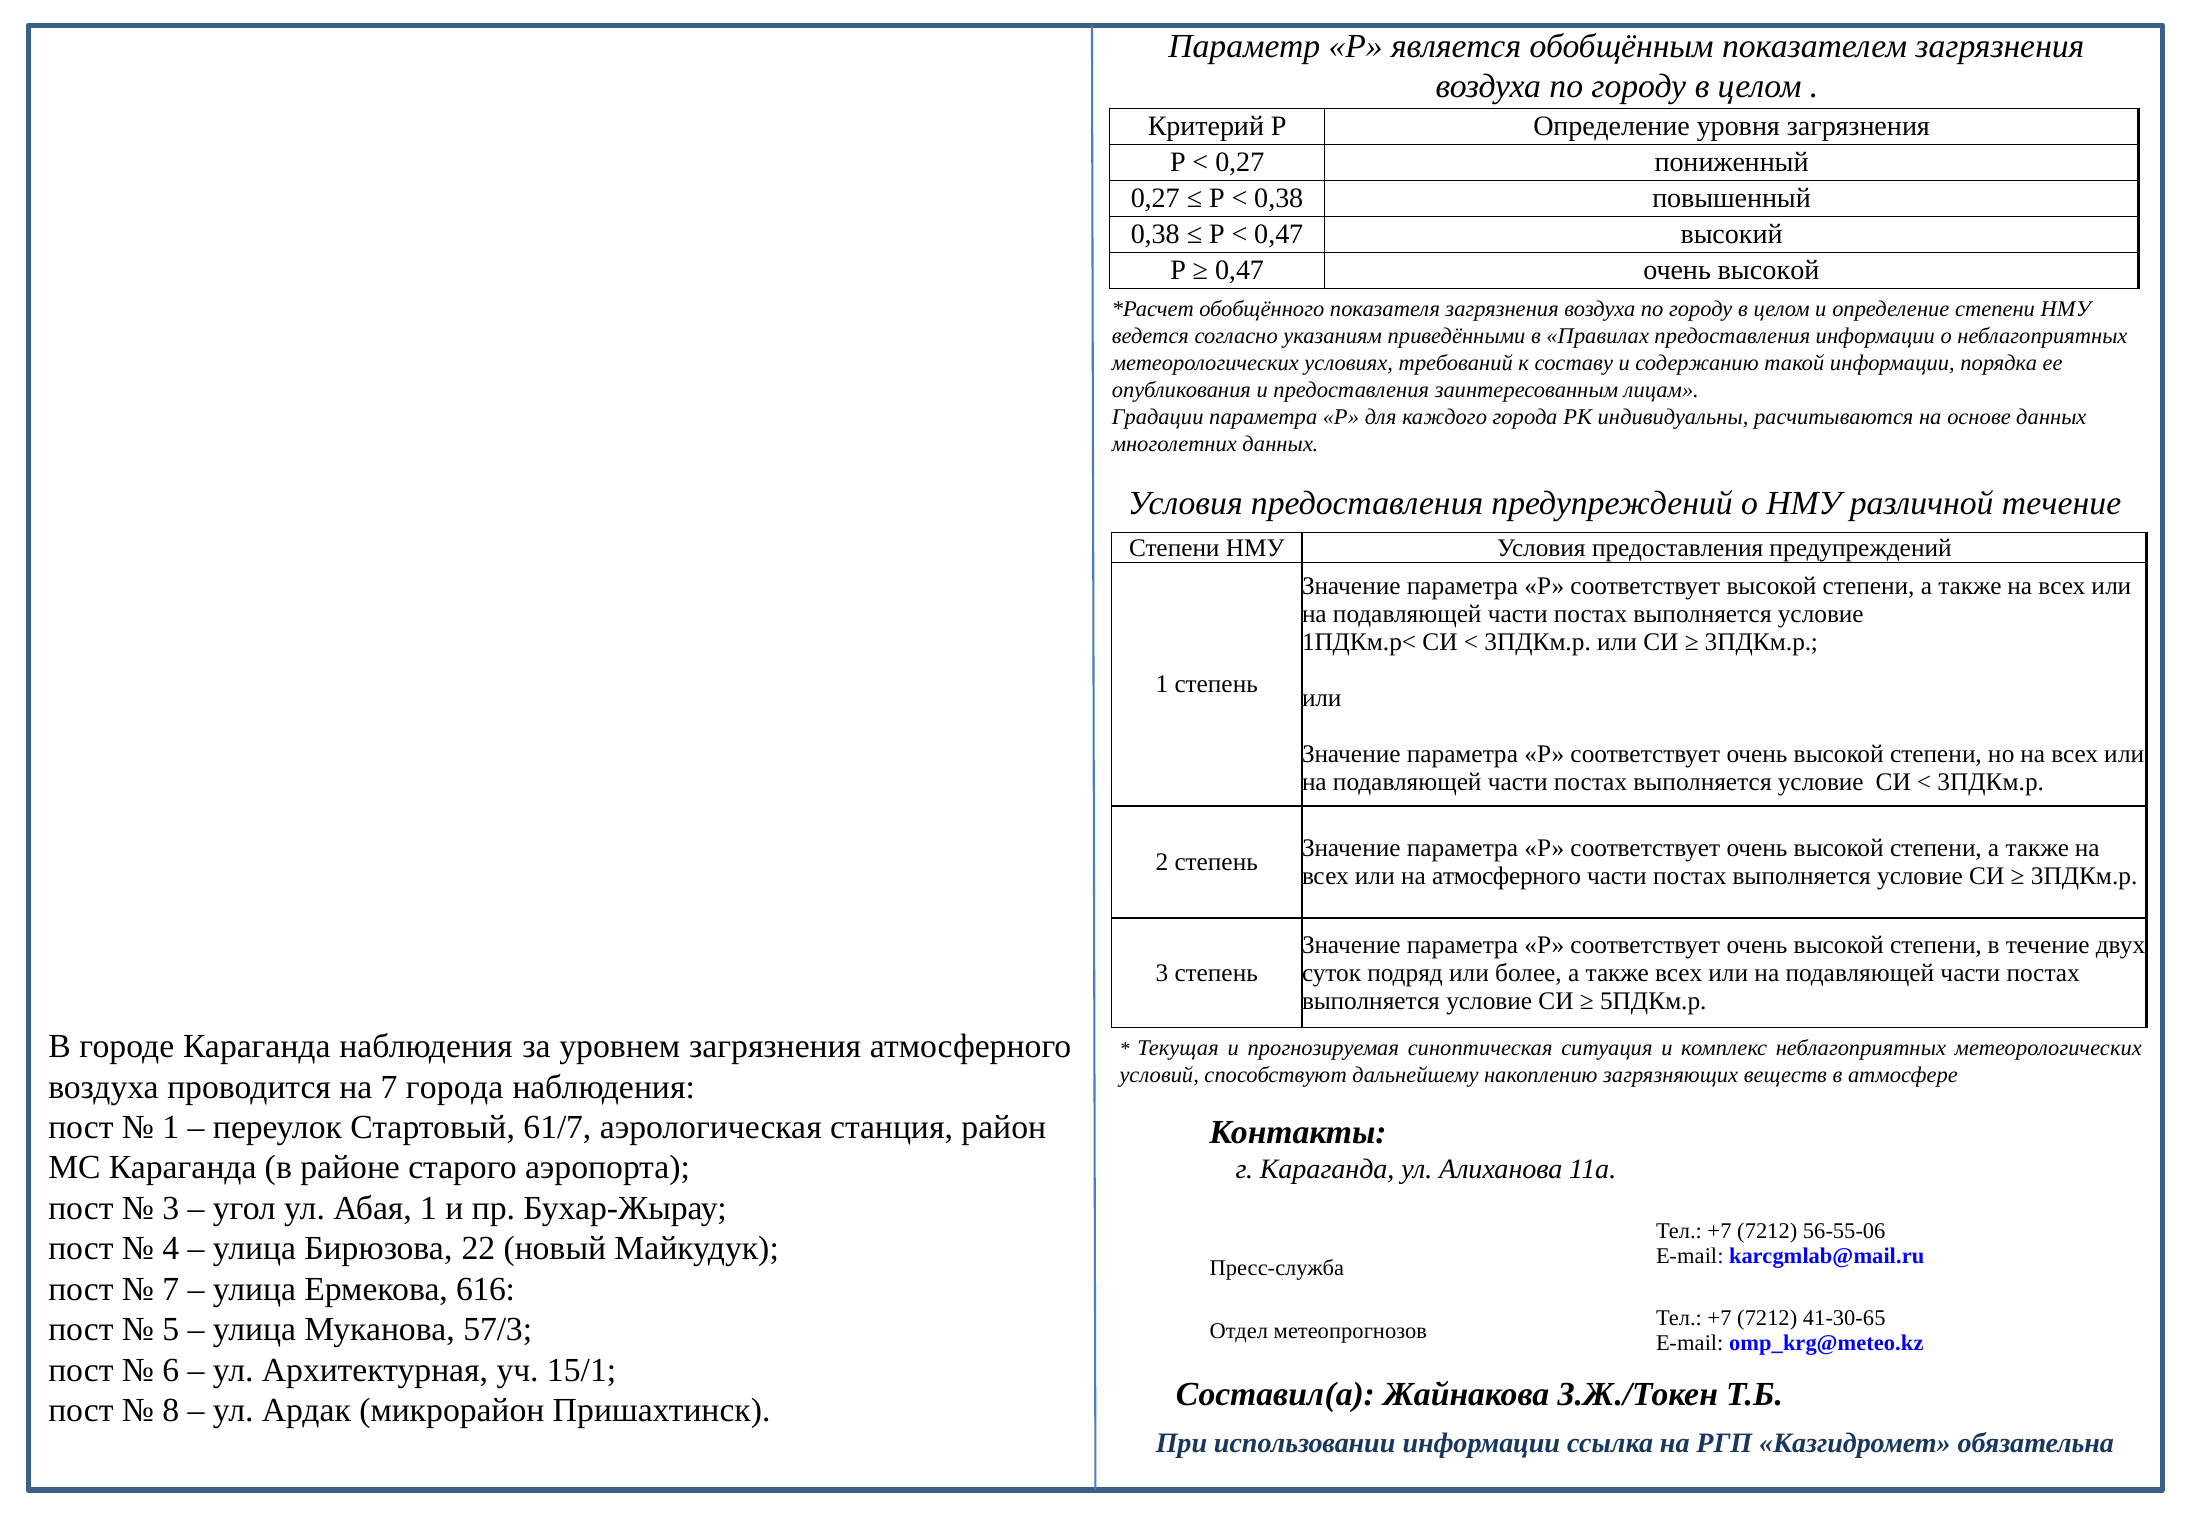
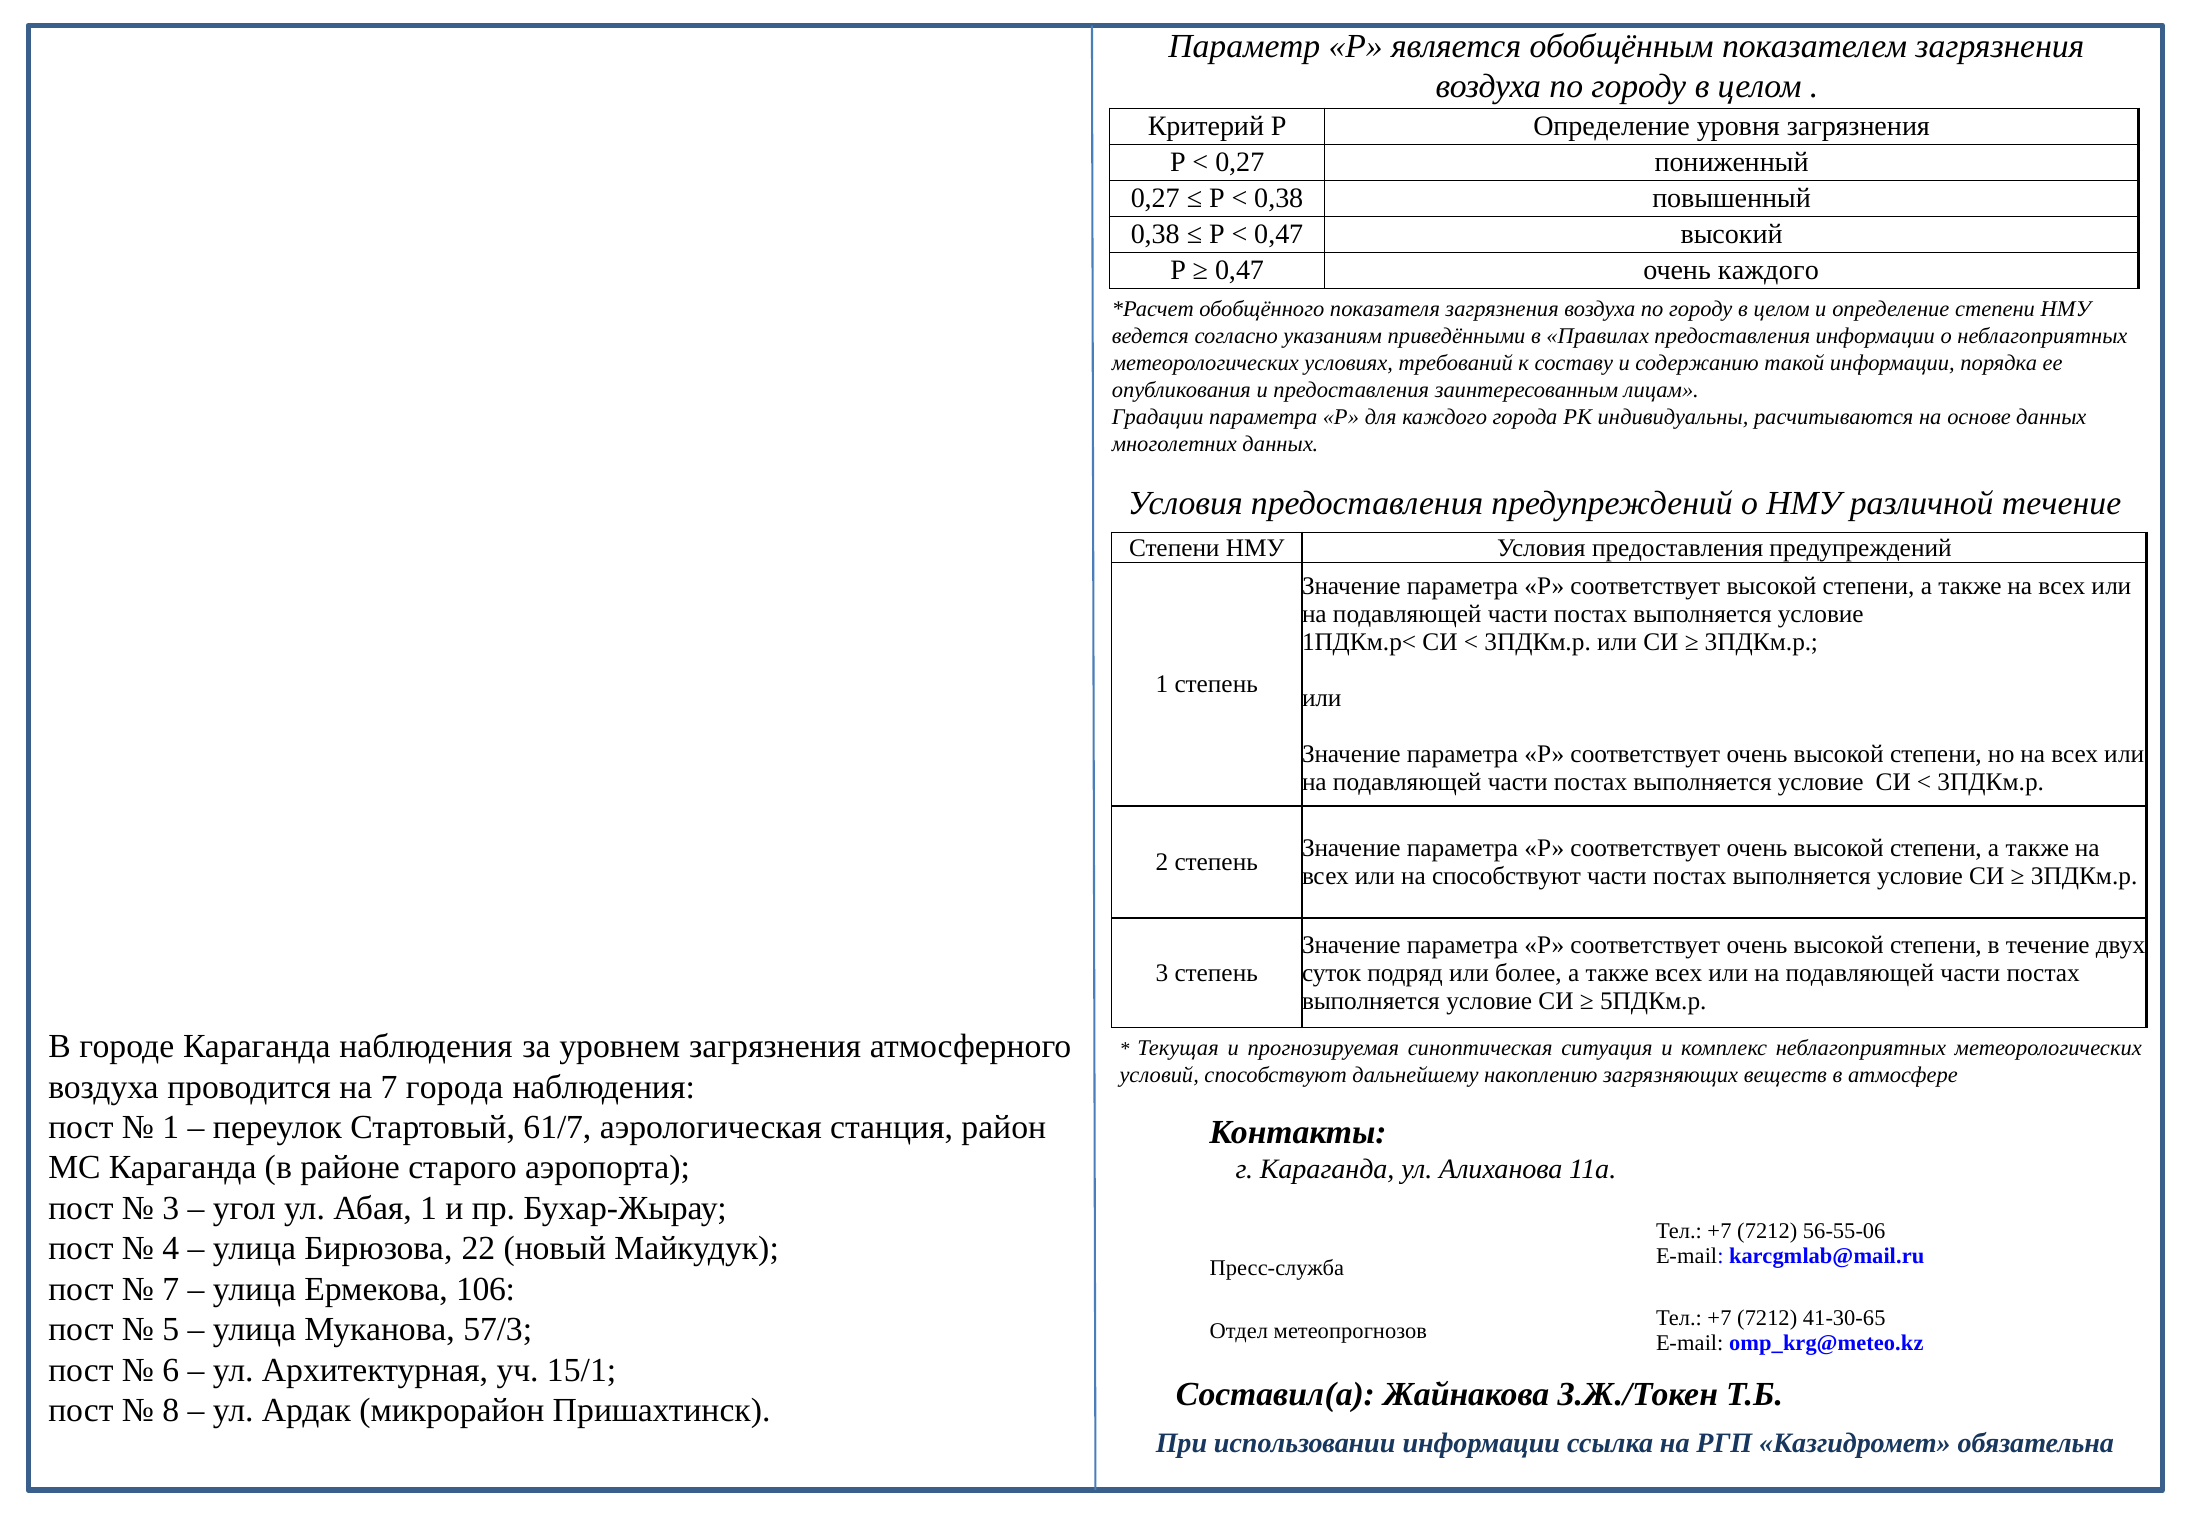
0,47 очень высокой: высокой -> каждого (1768, 271)
на атмосферного: атмосферного -> способствуют (1507, 877)
616: 616 -> 106 (486, 1290)
